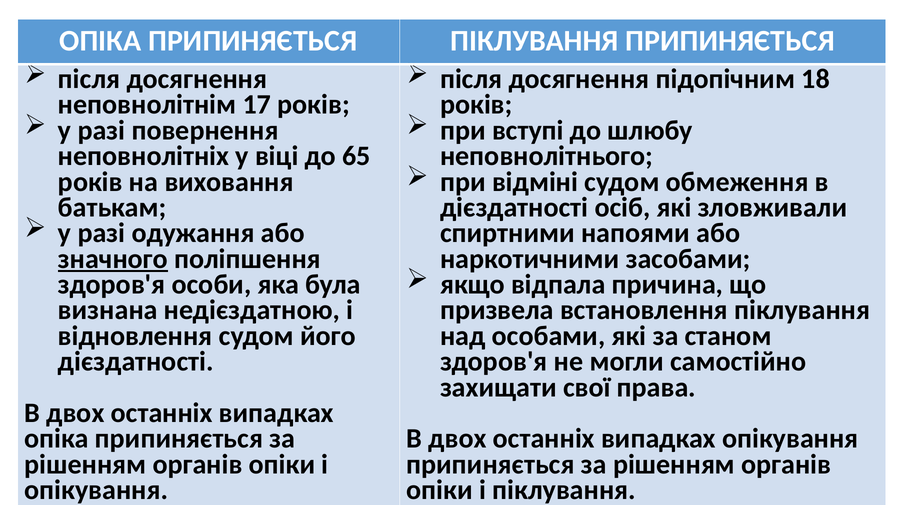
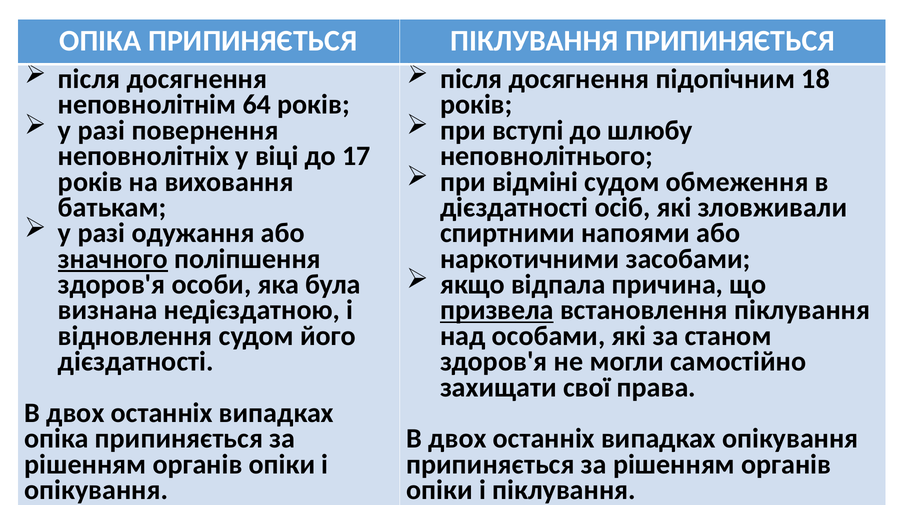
17: 17 -> 64 (257, 105)
65: 65 -> 17 (356, 156)
призвела underline: none -> present (497, 310)
